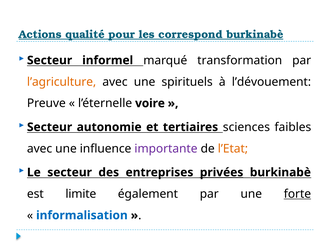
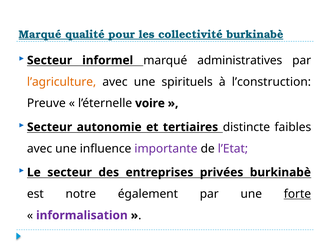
Actions: Actions -> Marqué (40, 34)
correspond: correspond -> collectivité (191, 34)
transformation: transformation -> administratives (240, 60)
l’dévouement: l’dévouement -> l’construction (271, 82)
sciences: sciences -> distincte (246, 127)
l’Etat colour: orange -> purple (233, 148)
privées underline: present -> none (222, 172)
limite: limite -> notre (81, 193)
informalisation colour: blue -> purple (82, 215)
